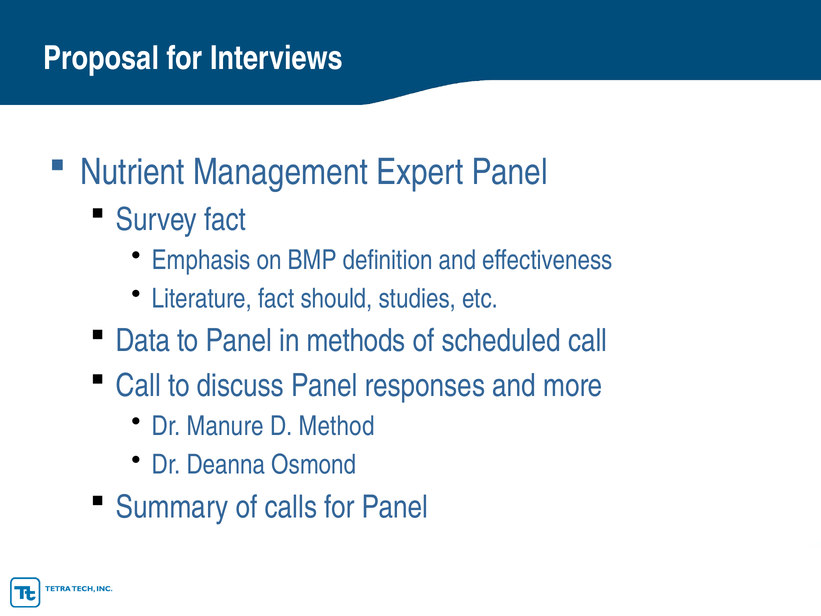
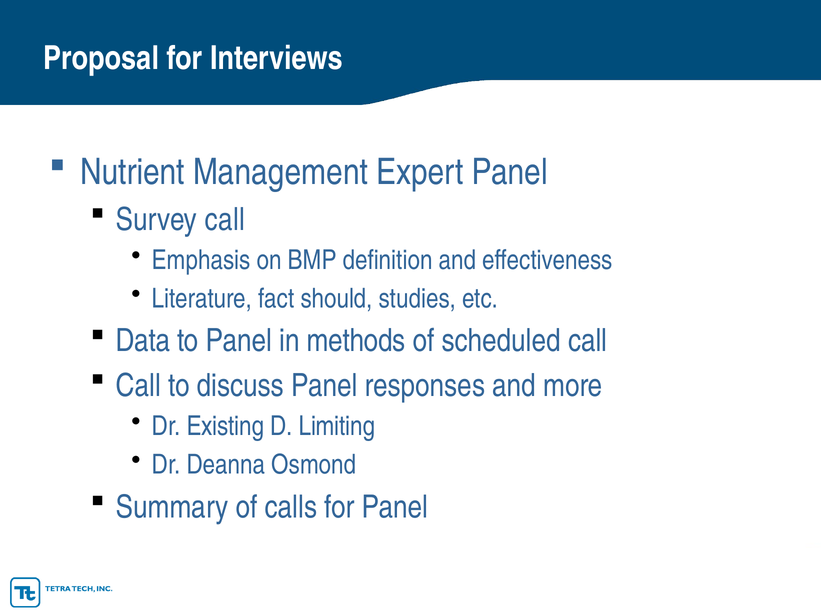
Survey fact: fact -> call (225, 219)
Manure: Manure -> Existing (225, 426)
Method: Method -> Limiting (337, 426)
